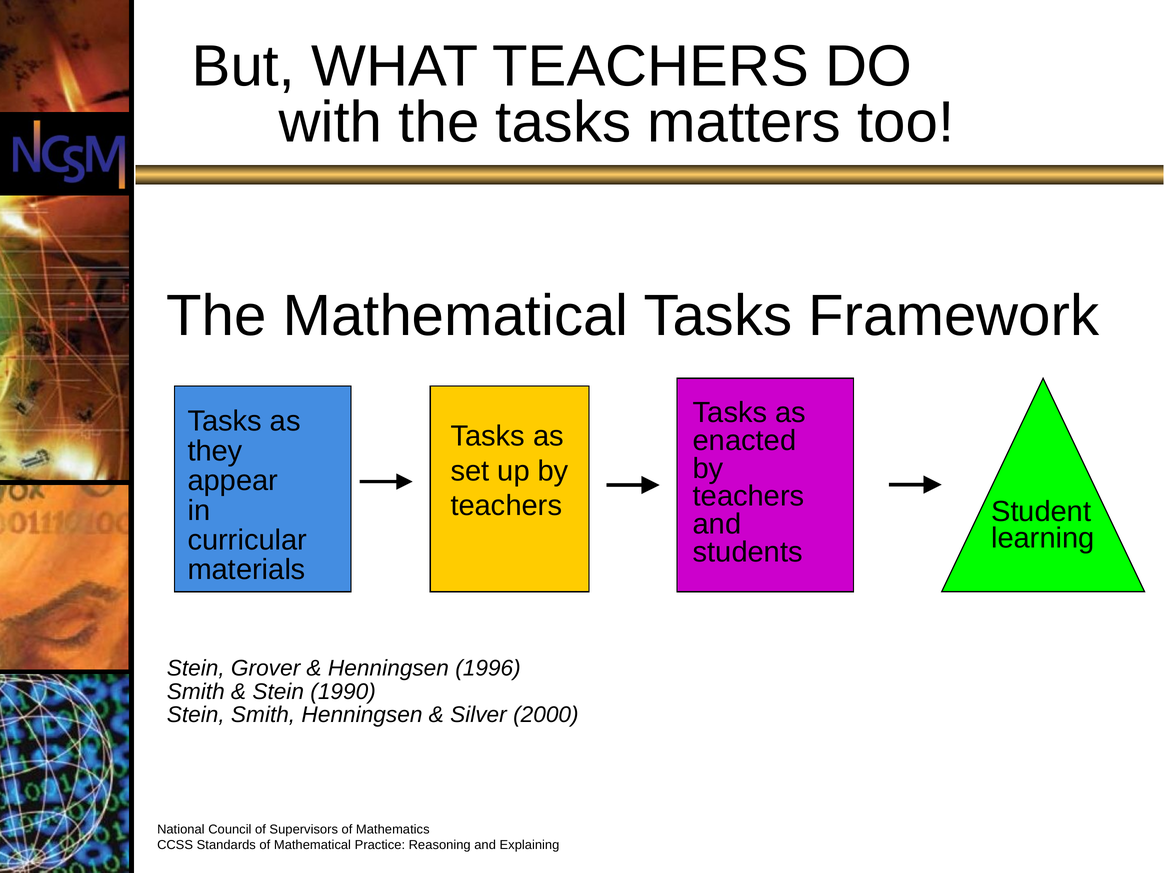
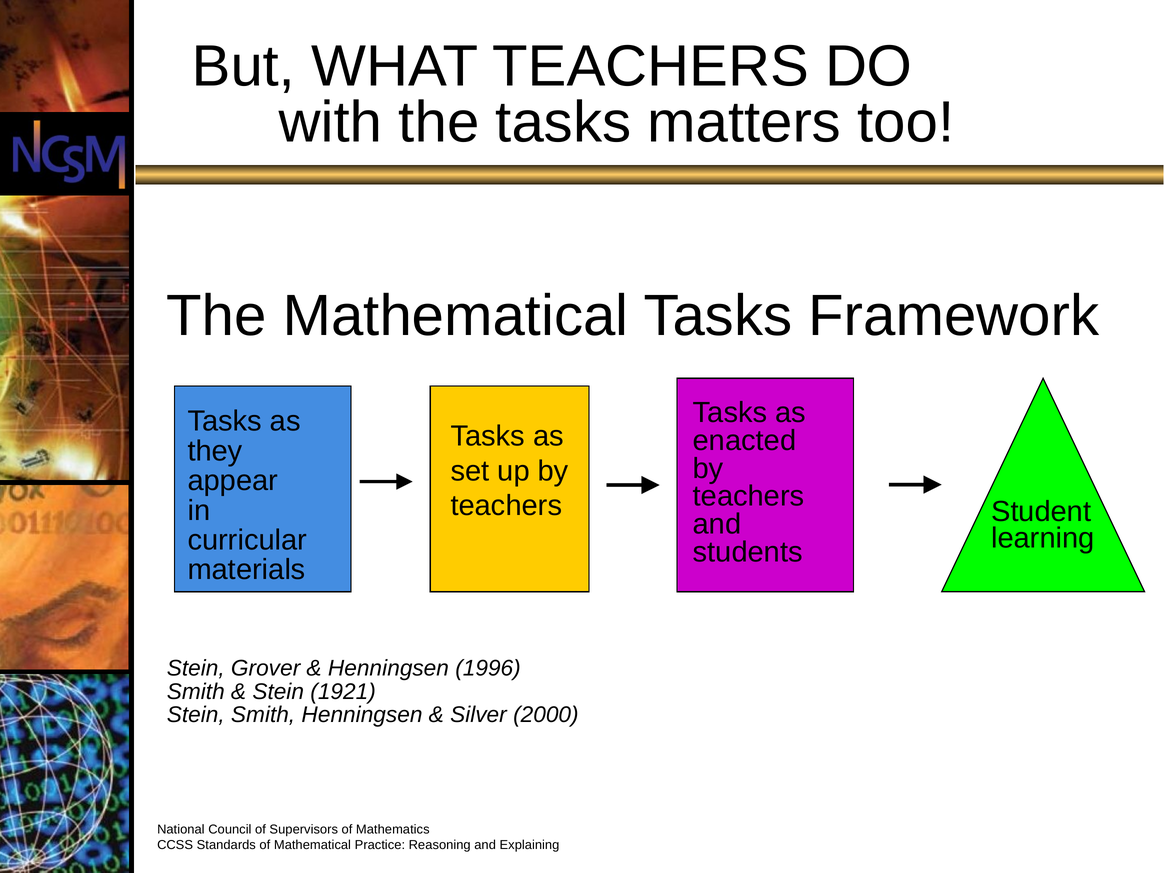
1990: 1990 -> 1921 (343, 692)
